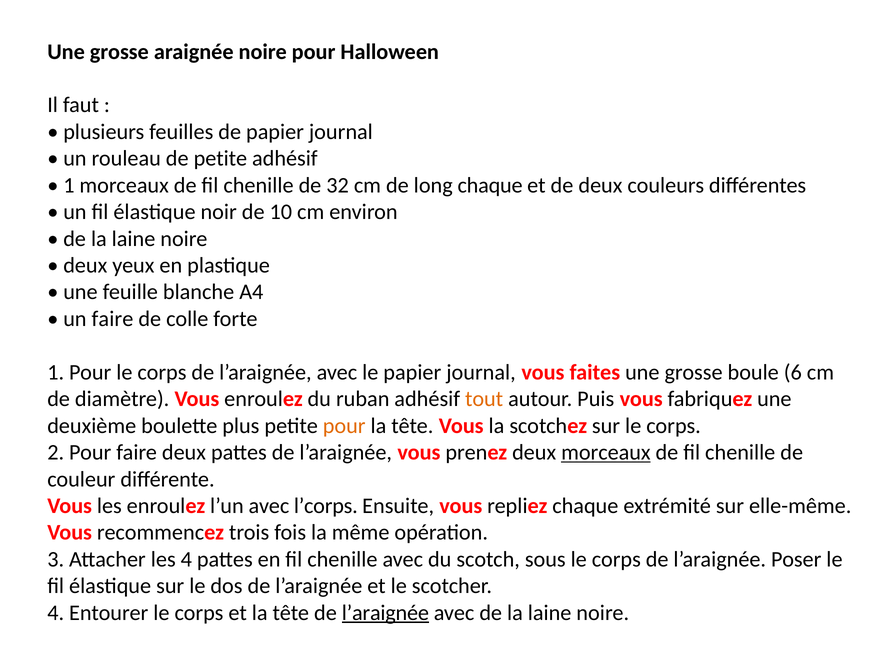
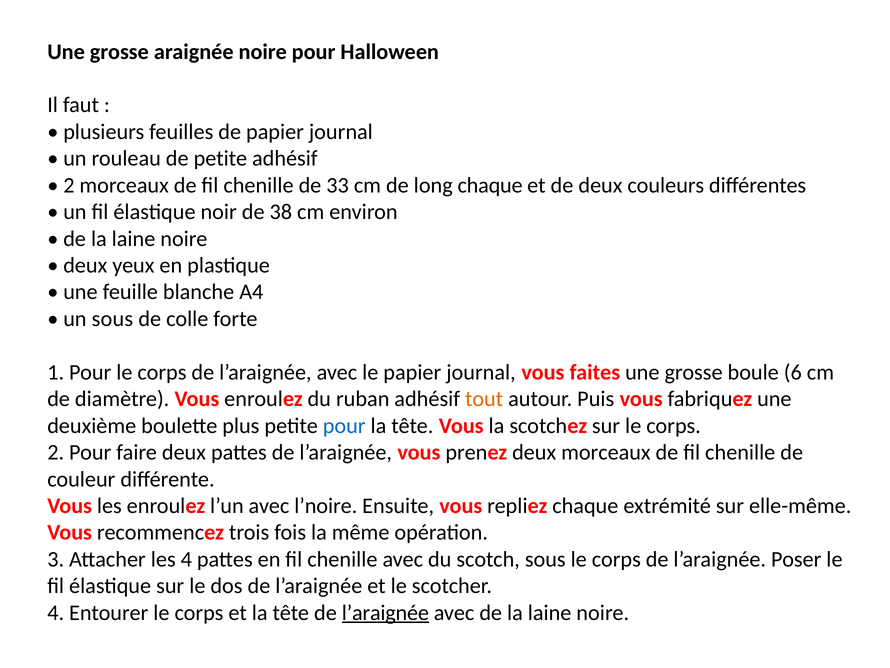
1: 1 -> 2 (69, 185)
32: 32 -> 33 (338, 185)
10: 10 -> 38 (281, 212)
un faire: faire -> sous (112, 319)
pour colour: orange -> blue (344, 425)
morceaux underline: present -> none (606, 452)
l’corps: l’corps -> l’noire (326, 506)
